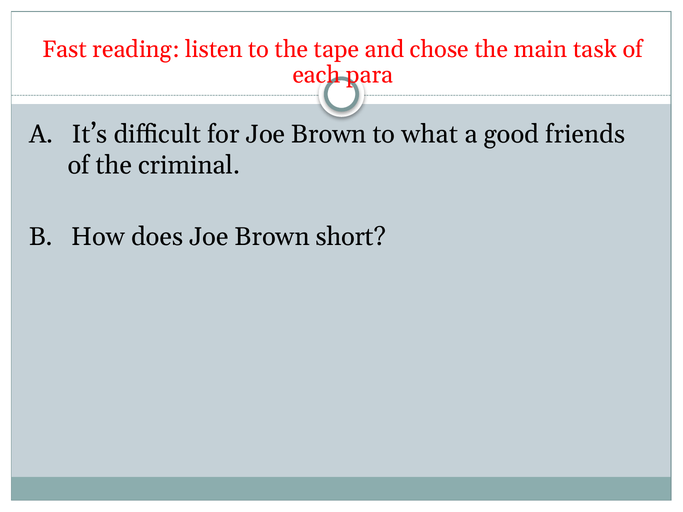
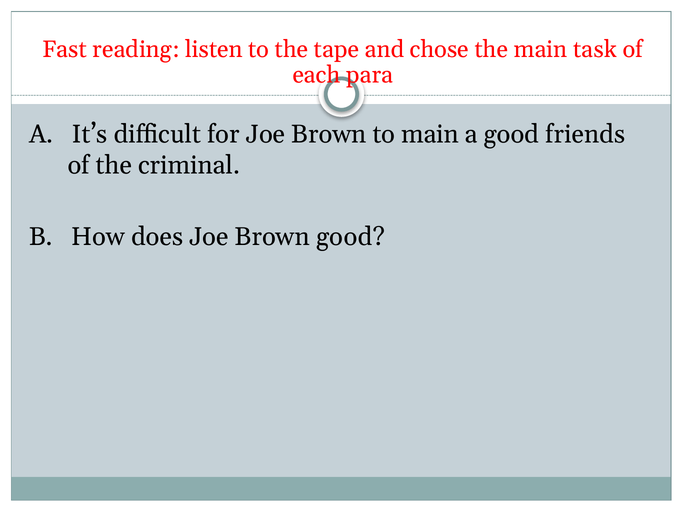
to what: what -> main (430, 135)
Brown short: short -> good (351, 237)
